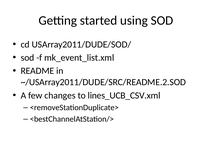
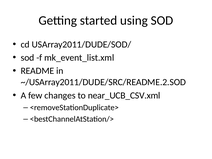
lines_UCB_CSV.xml: lines_UCB_CSV.xml -> near_UCB_CSV.xml (124, 95)
